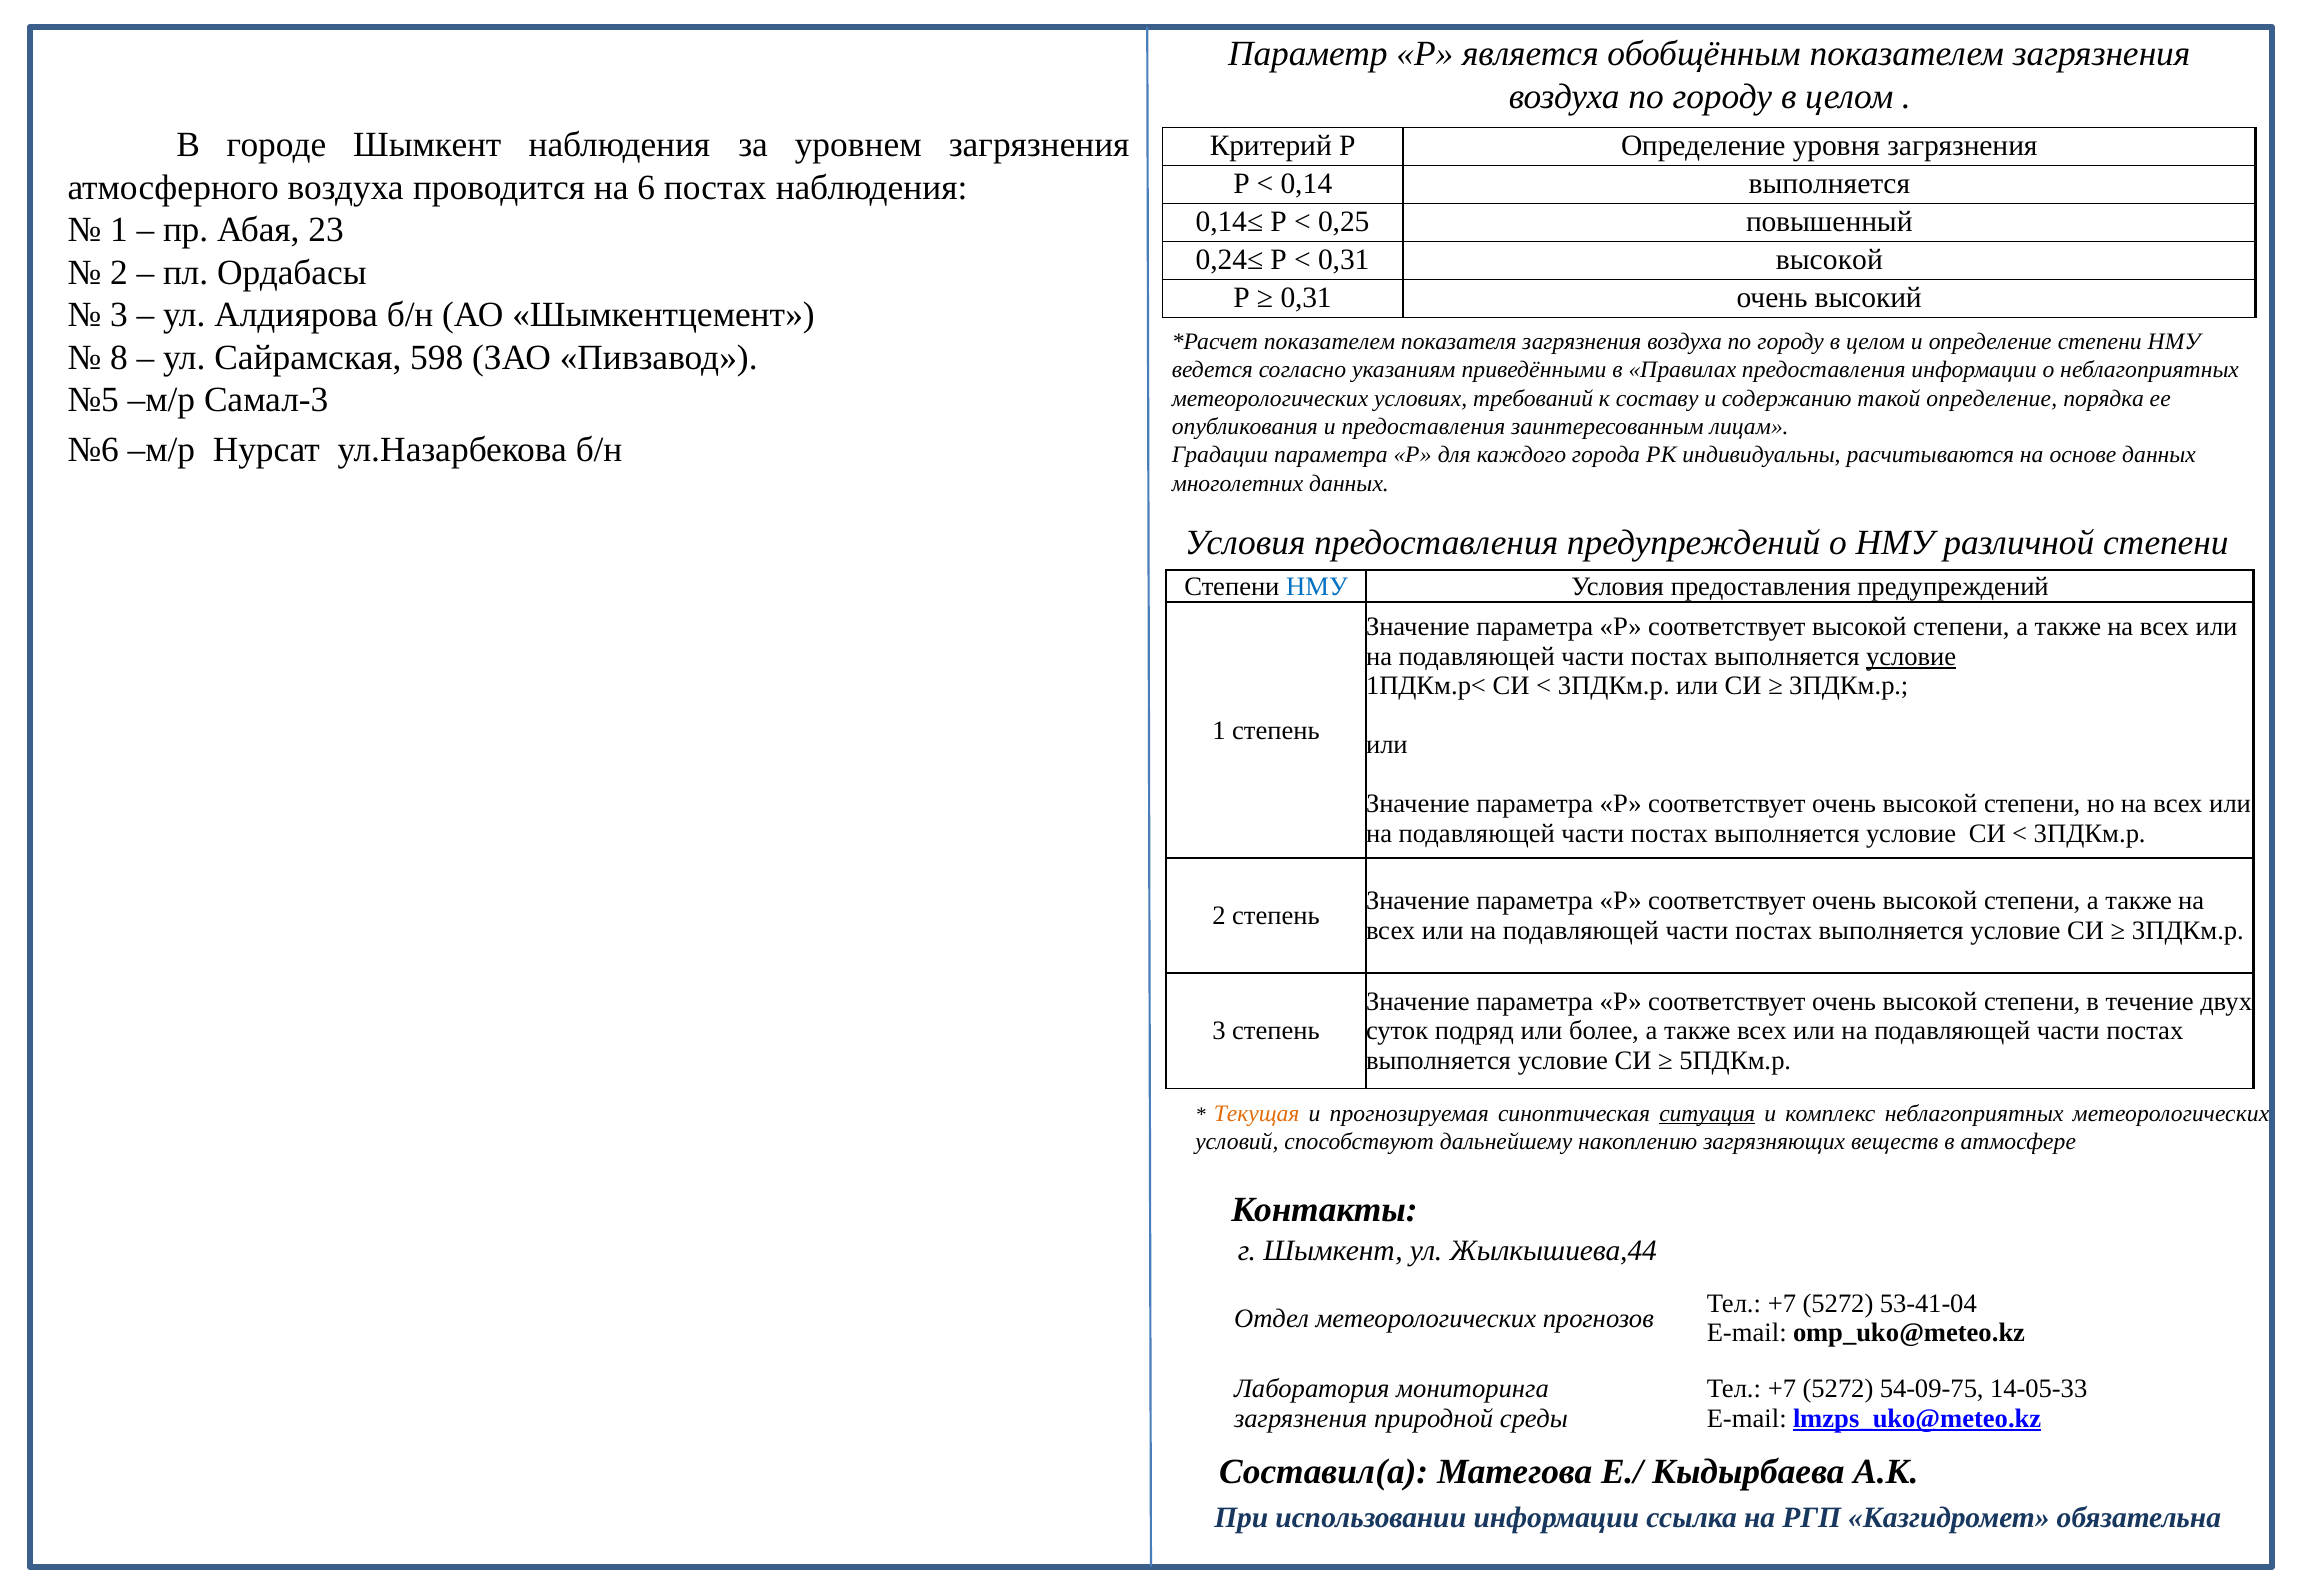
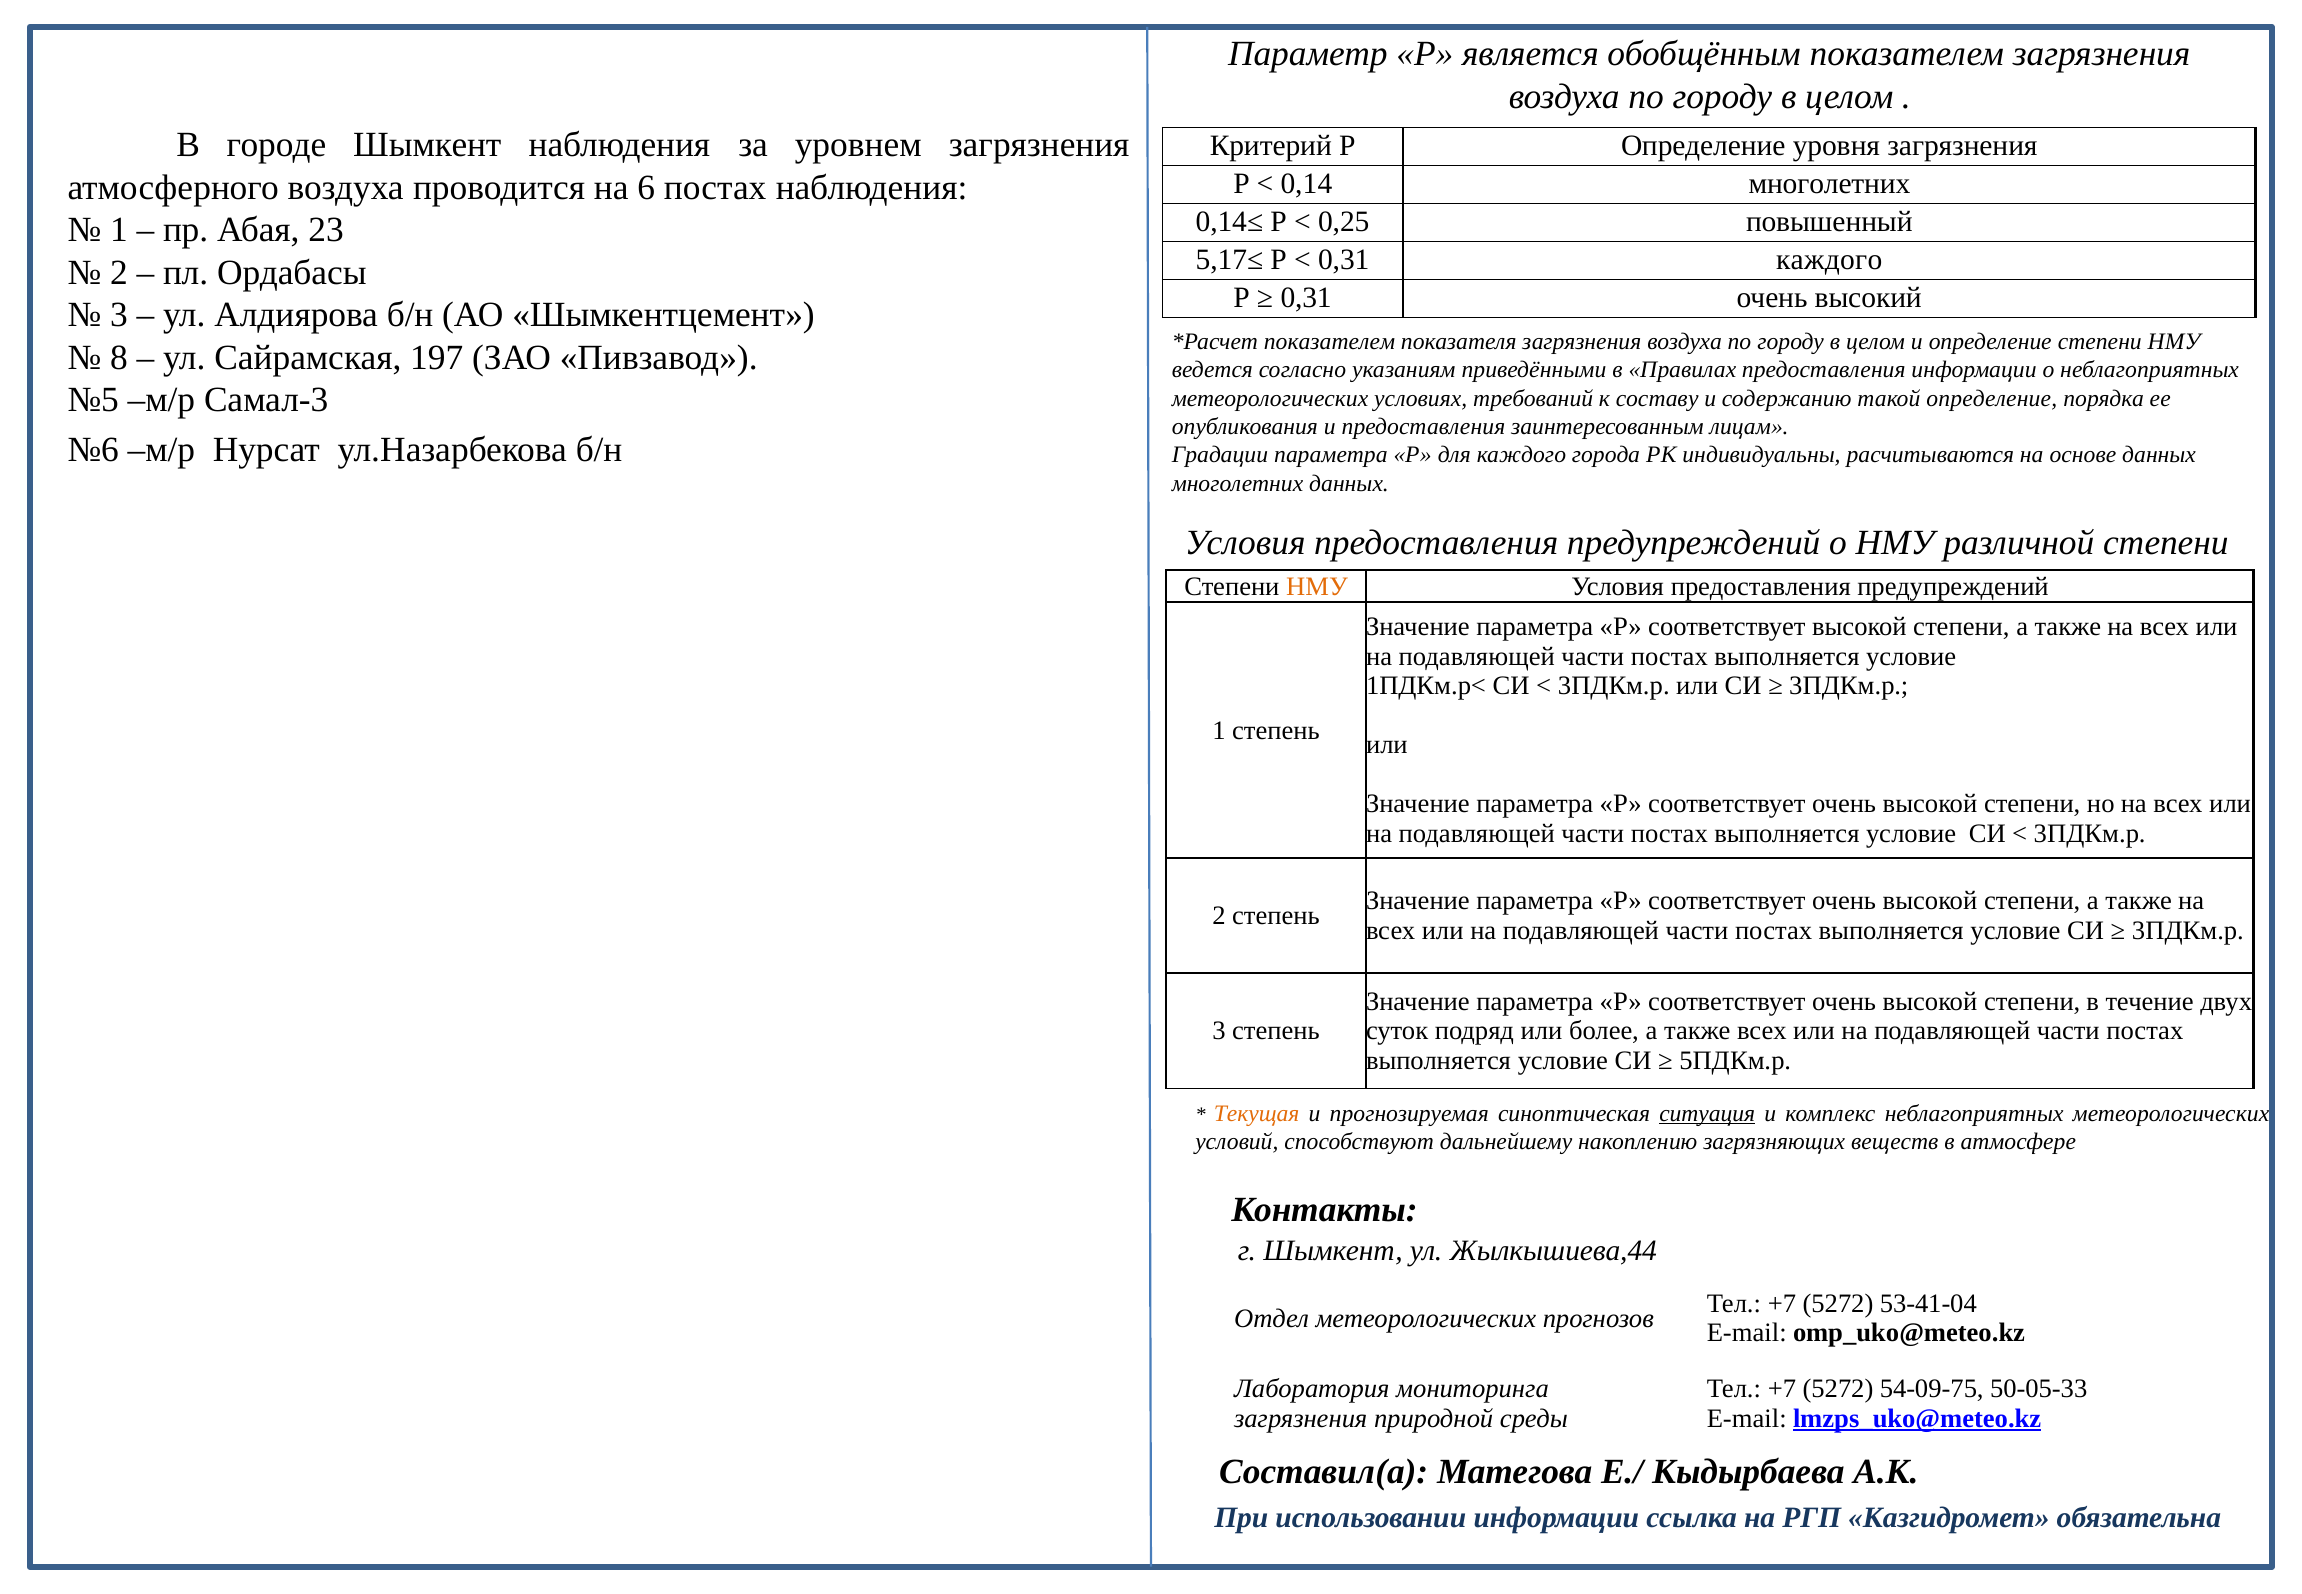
0,14 выполняется: выполняется -> многолетних (1829, 184)
0,24≤: 0,24≤ -> 5,17≤ (1230, 260)
0,31 высокой: высокой -> каждого (1829, 260)
598: 598 -> 197 (437, 357)
НМУ colour: blue -> orange (1317, 586)
условие underline: present -> none (1911, 656)
14-05-33: 14-05-33 -> 50-05-33 (2039, 1389)
